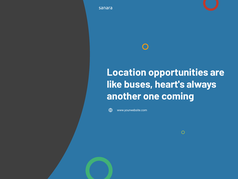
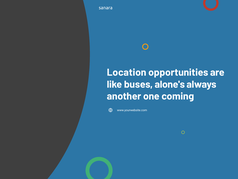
heart's: heart's -> alone's (170, 84)
